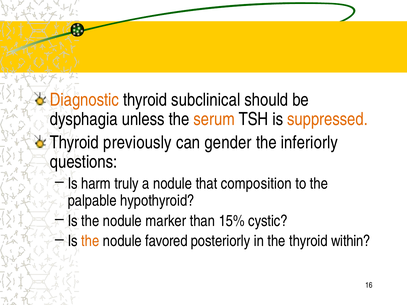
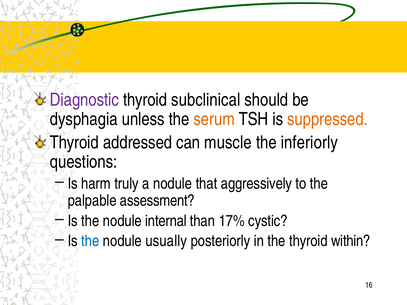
Diagnostic colour: orange -> purple (84, 100)
previously: previously -> addressed (138, 143)
gender: gender -> muscle (228, 143)
composition: composition -> aggressively (256, 184)
hypothyroid: hypothyroid -> assessment (157, 201)
marker: marker -> internal (166, 221)
15%: 15% -> 17% (232, 221)
the colour: orange -> blue (90, 241)
favored: favored -> usually (166, 241)
